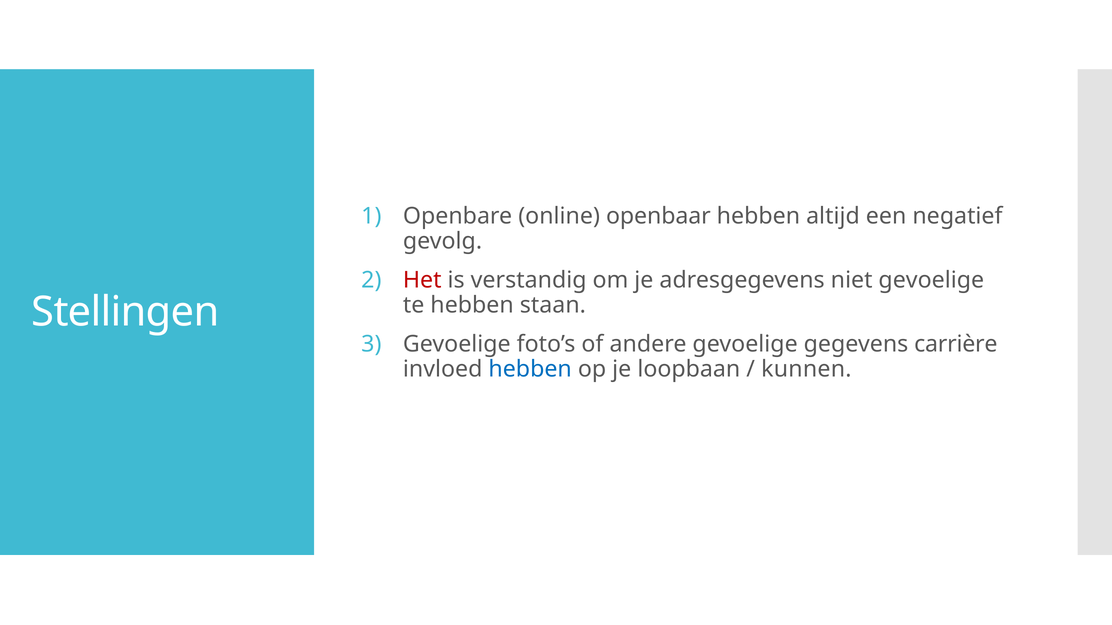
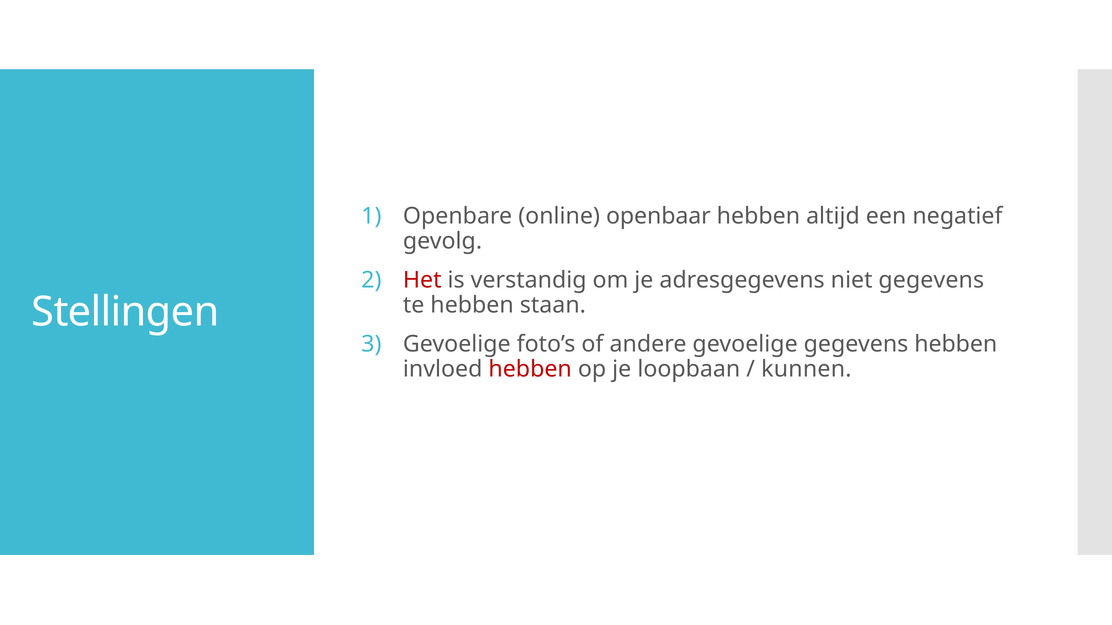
niet gevoelige: gevoelige -> gegevens (931, 280)
gegevens carrière: carrière -> hebben (956, 344)
hebben colour: blue -> red (530, 369)
